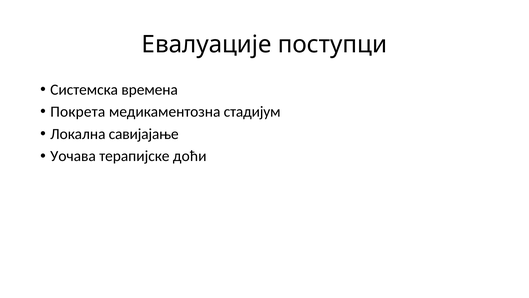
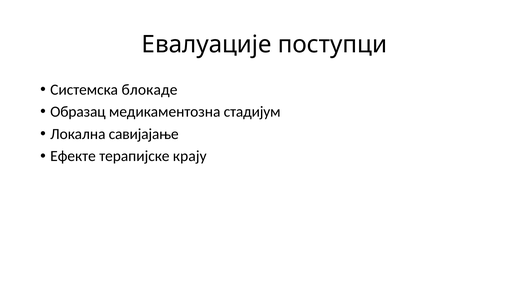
времена: времена -> блокаде (150, 89)
Покрета: Покрета -> Образац (78, 112)
Уочава: Уочава -> Ефекте (73, 156)
доћи: доћи -> крају (190, 156)
